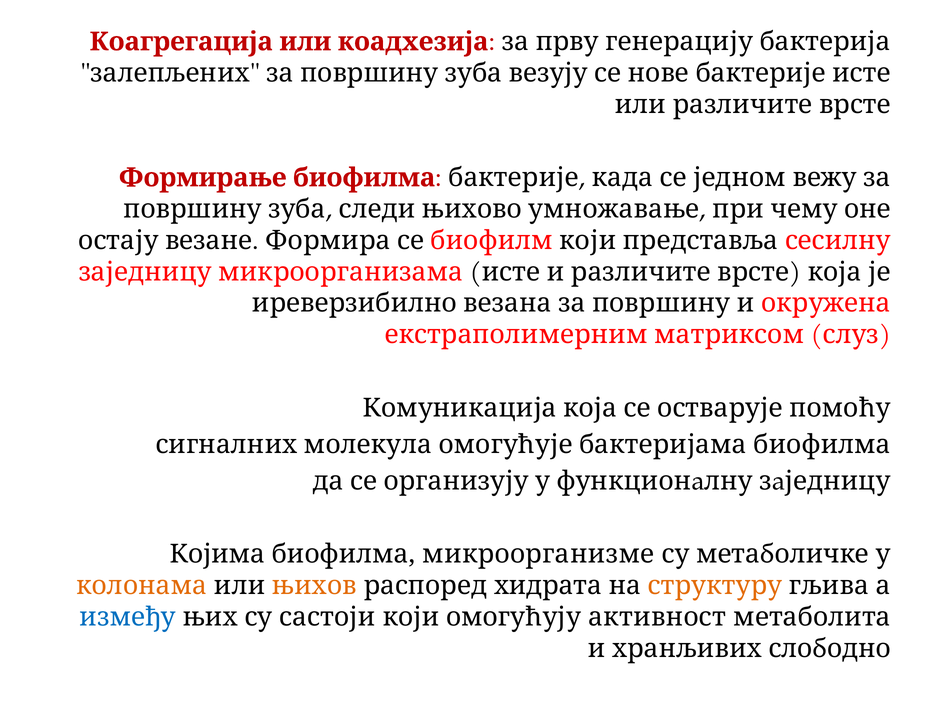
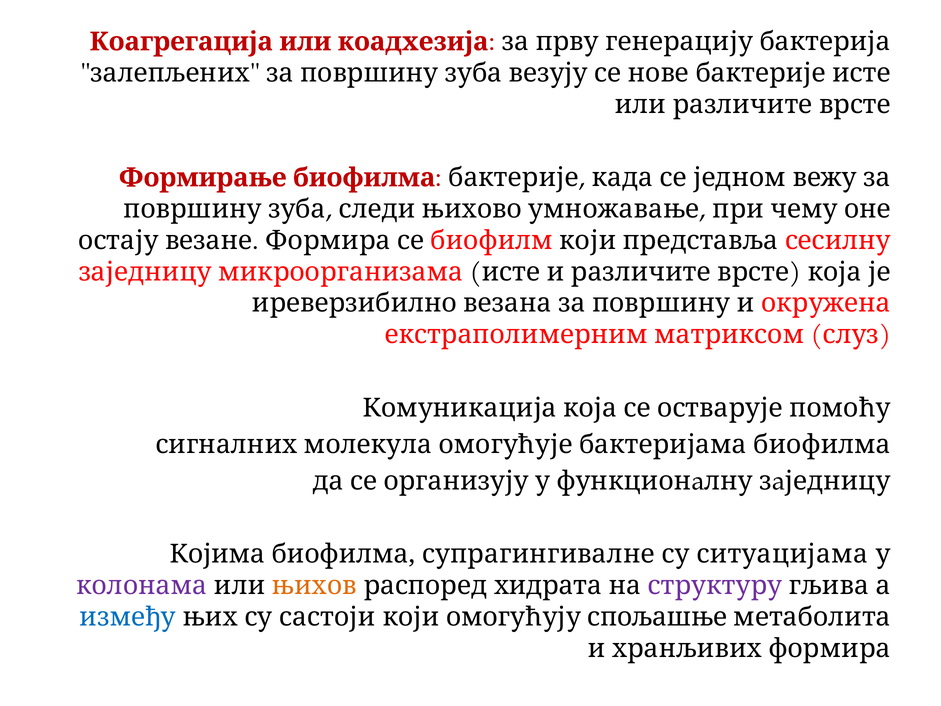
микроорганизме: микроорганизме -> супрагингивалне (538, 554)
метаболичке: метаболичке -> ситуацијама (782, 554)
колонама colour: orange -> purple (142, 586)
структуру colour: orange -> purple (715, 586)
активност: активност -> спољашње (657, 617)
хранљивих слободно: слободно -> формира (830, 648)
